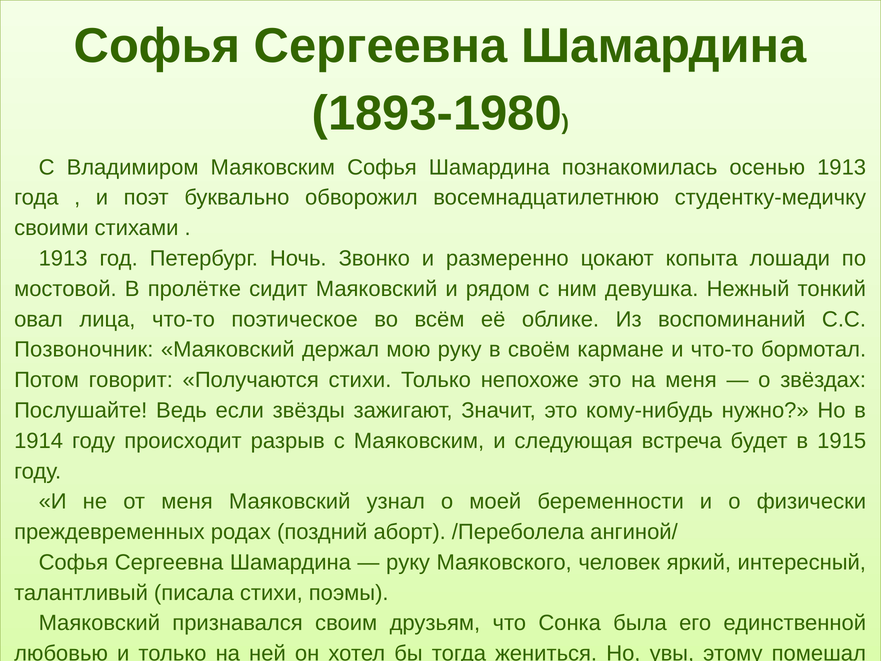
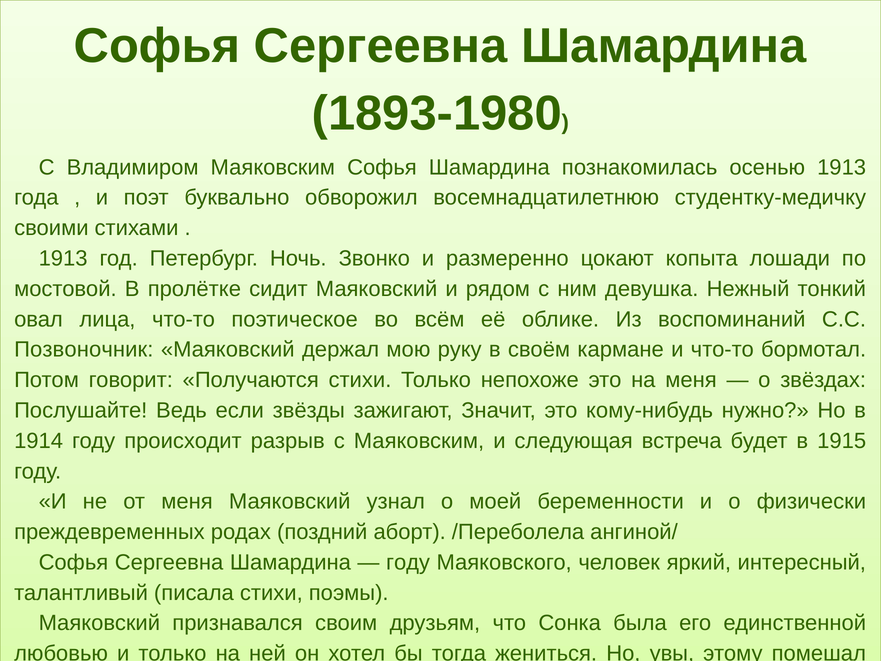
руку: руку -> году (408, 562)
